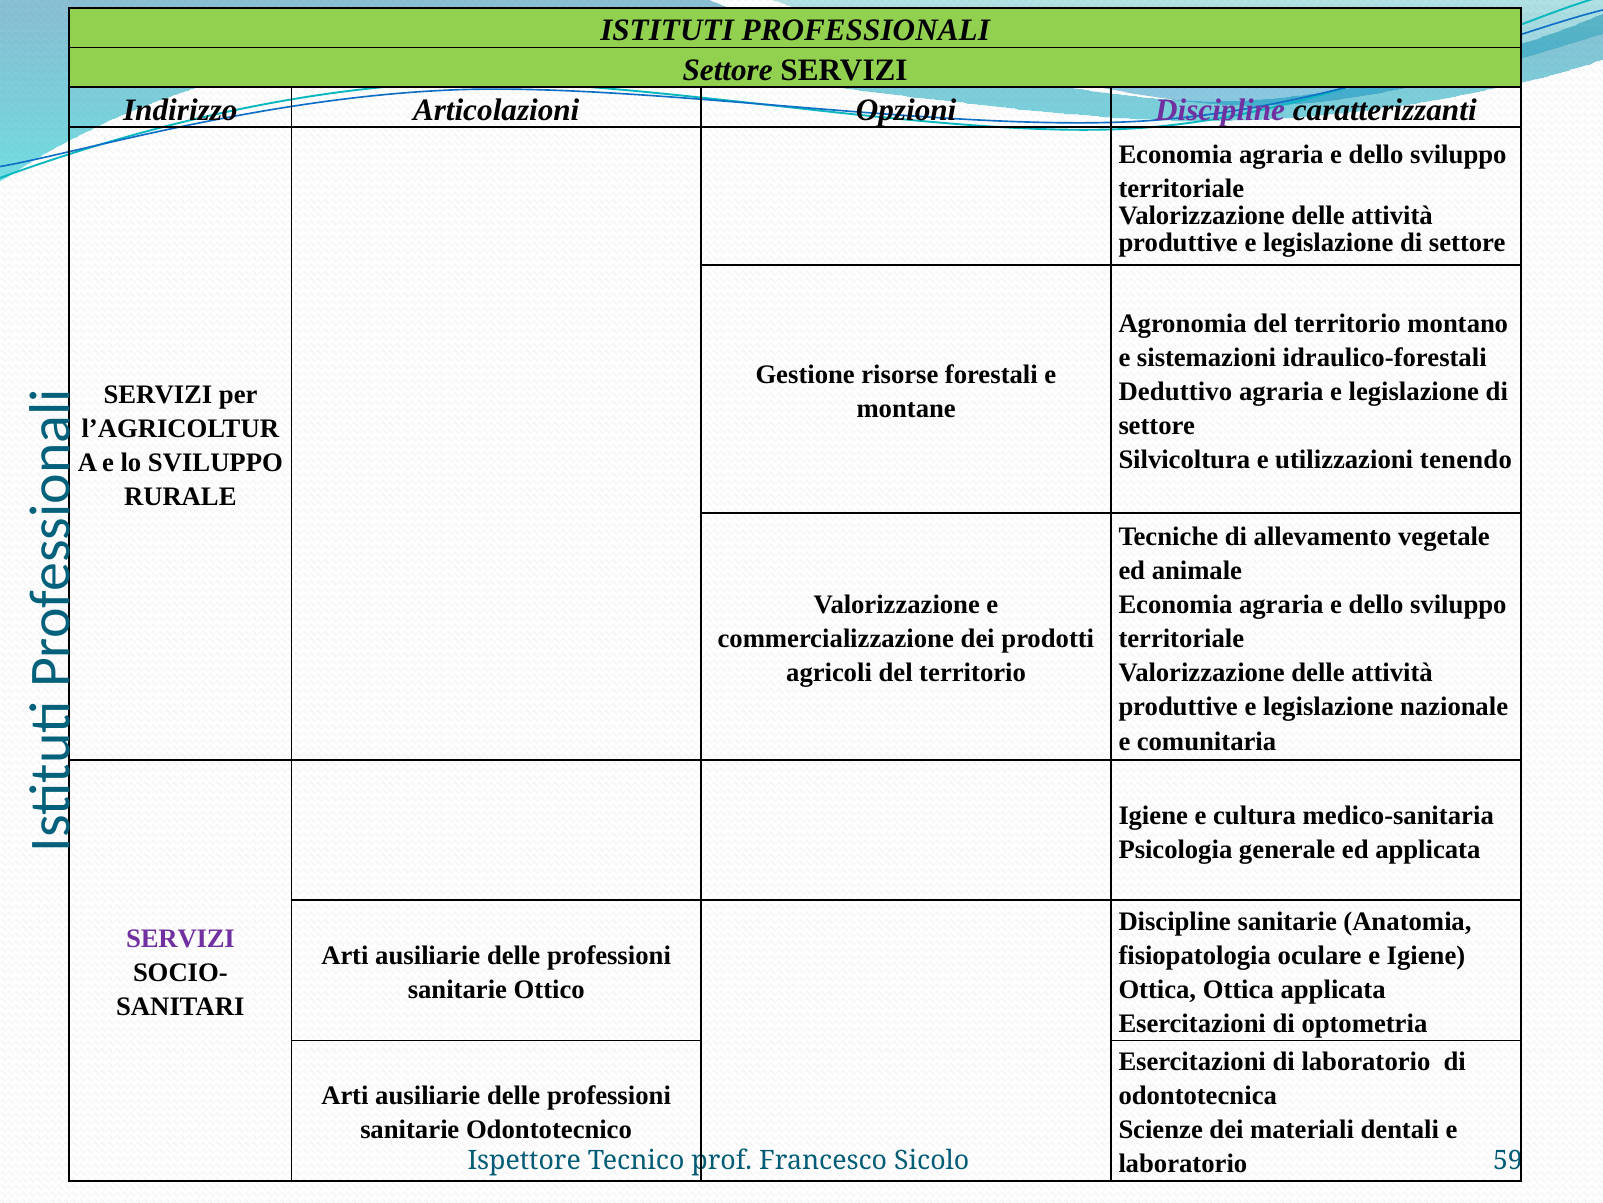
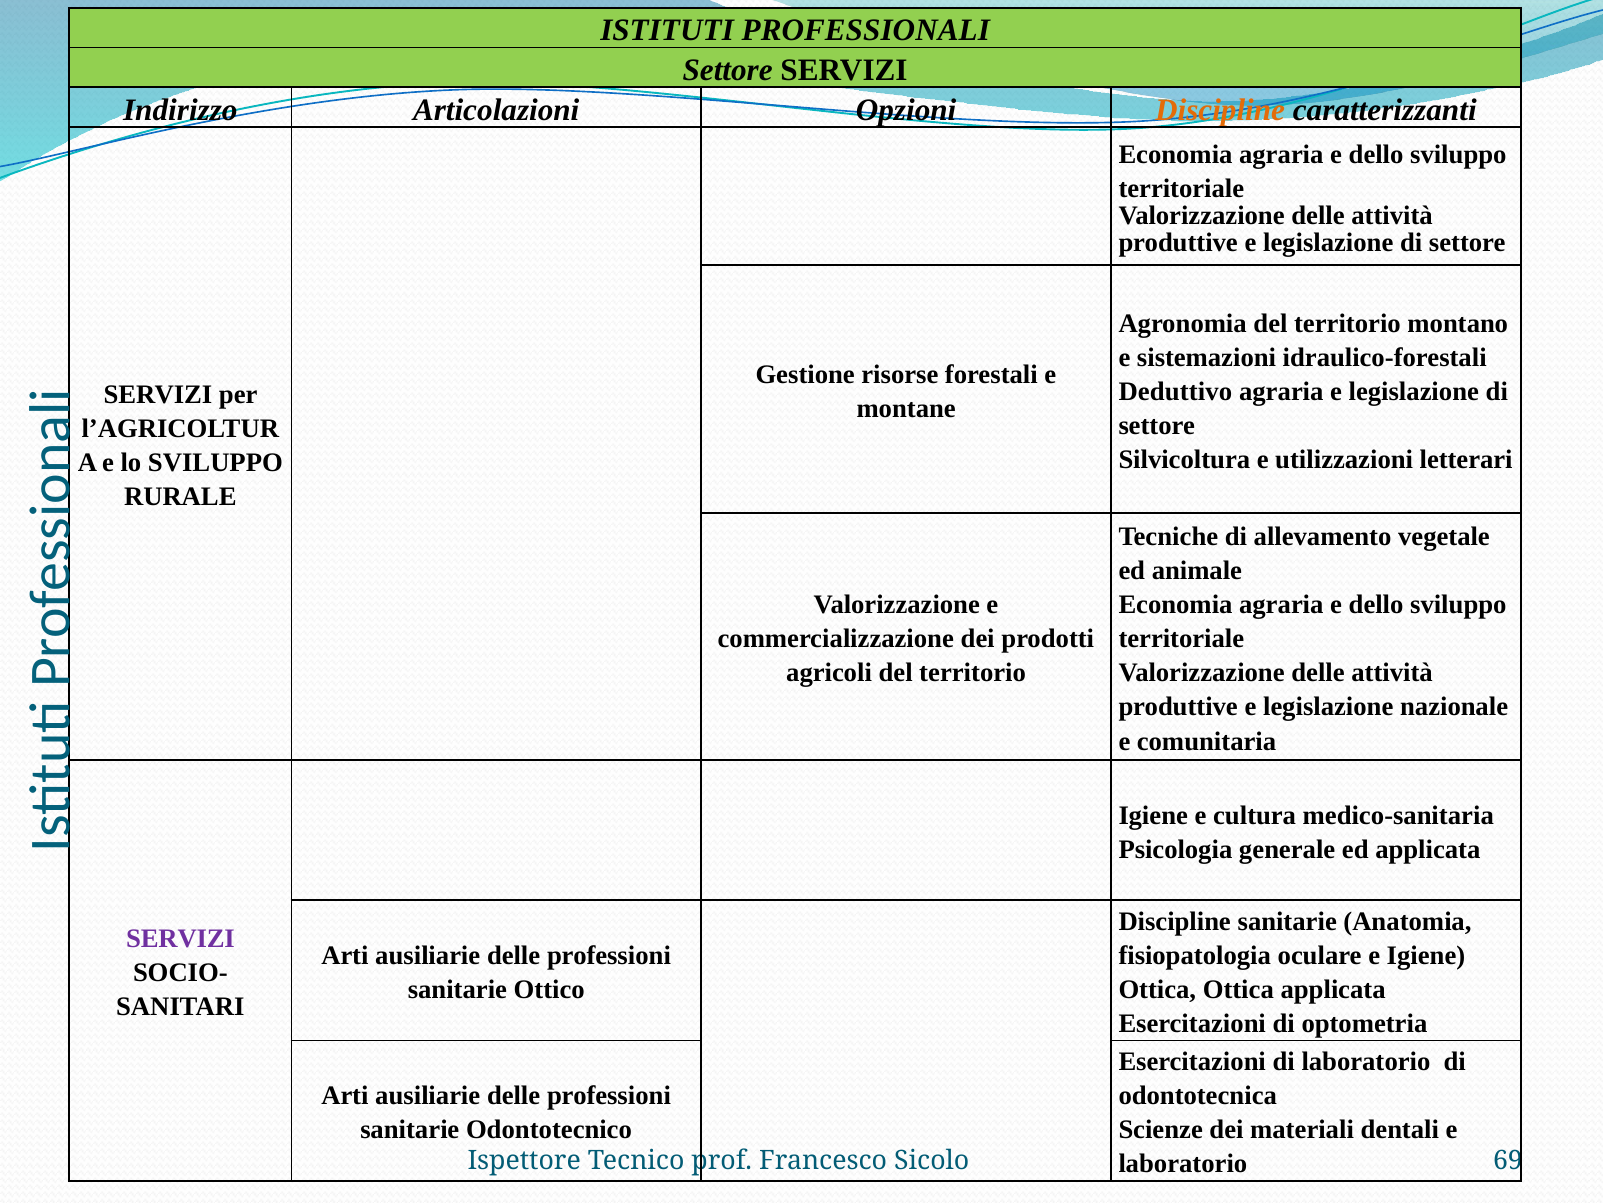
Discipline colour: purple -> orange (1220, 110)
tenendo: tenendo -> letterari (1466, 459)
59: 59 -> 69 (1508, 1160)
